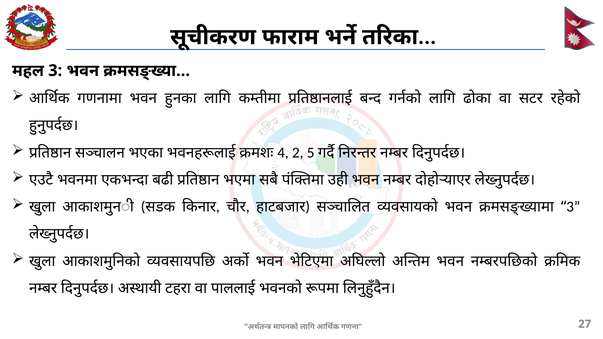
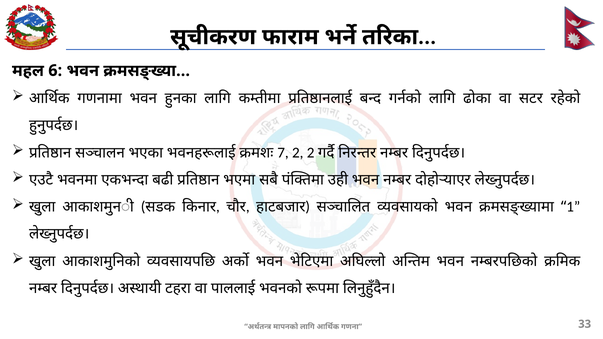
3: 3 -> 6 (55, 71)
4: 4 -> 7 (283, 153)
2 5: 5 -> 2 (311, 153)
3: 3 -> 1 (573, 207)
27: 27 -> 33 (585, 324)
